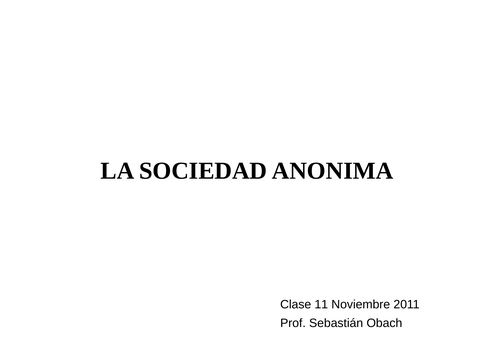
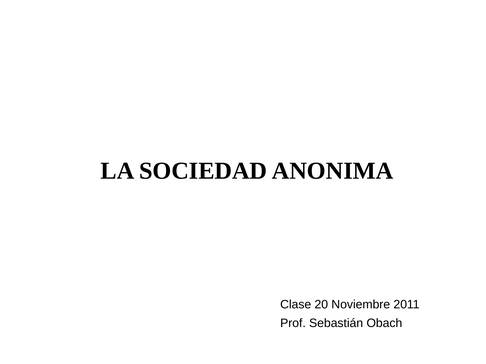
11: 11 -> 20 (321, 305)
